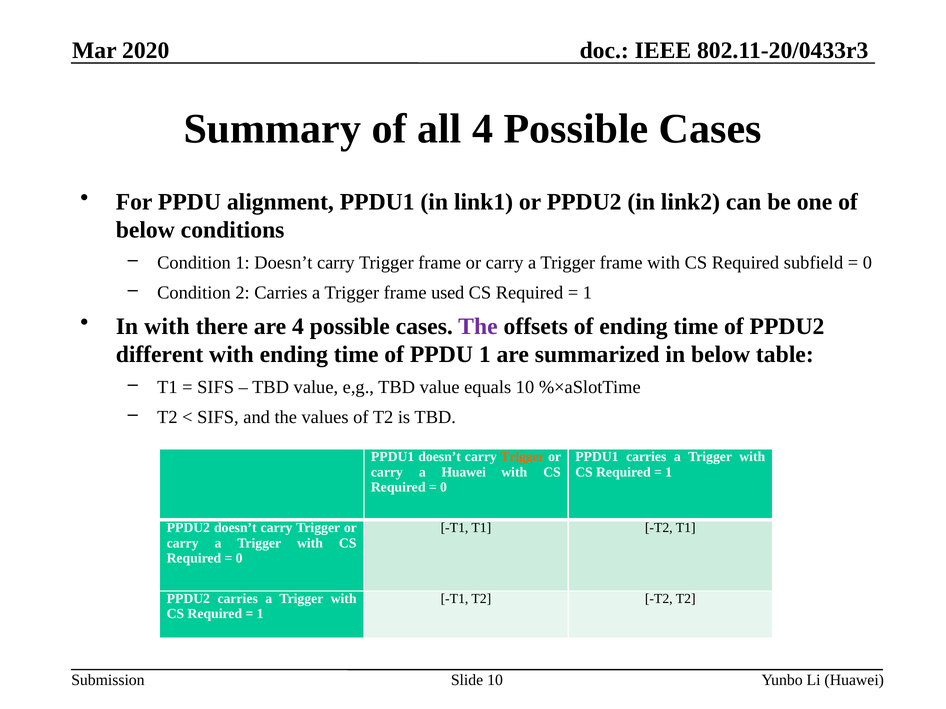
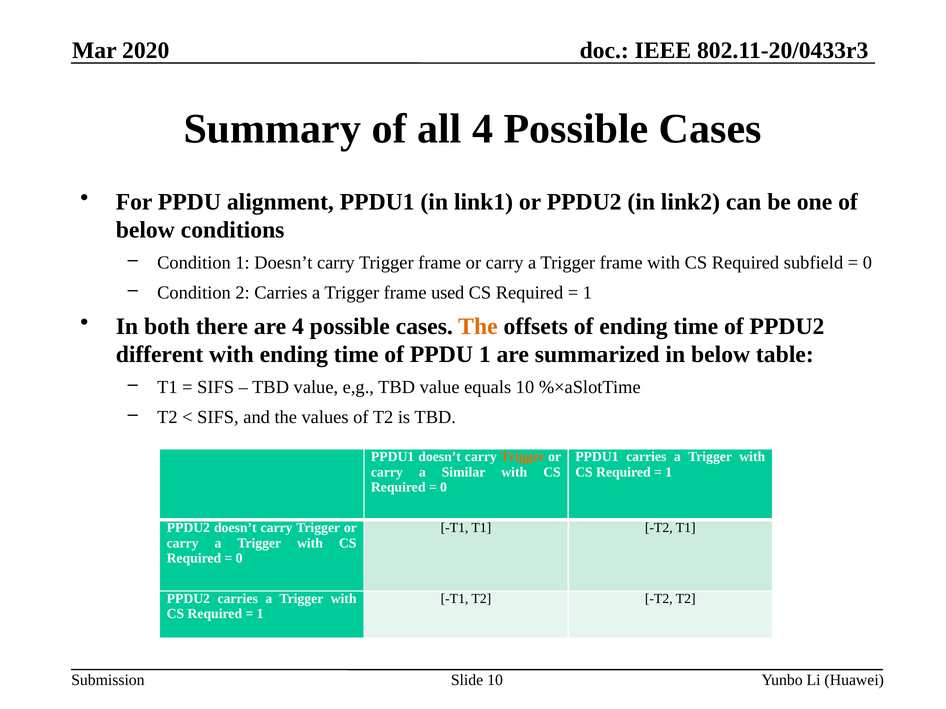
In with: with -> both (167, 327)
The colour: purple -> orange (478, 327)
a Huawei: Huawei -> Similar (464, 472)
